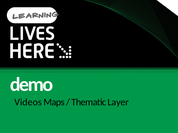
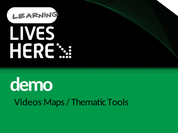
Layer: Layer -> Tools (118, 102)
